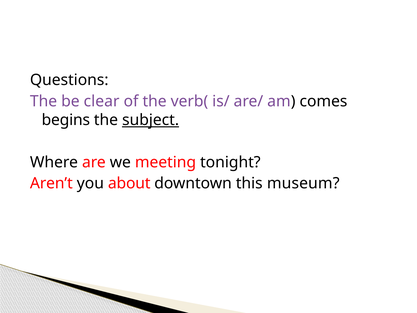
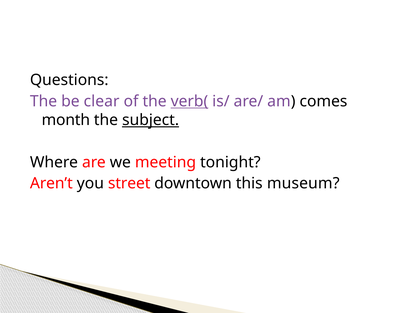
verb( underline: none -> present (189, 101)
begins: begins -> month (66, 120)
about: about -> street (129, 183)
